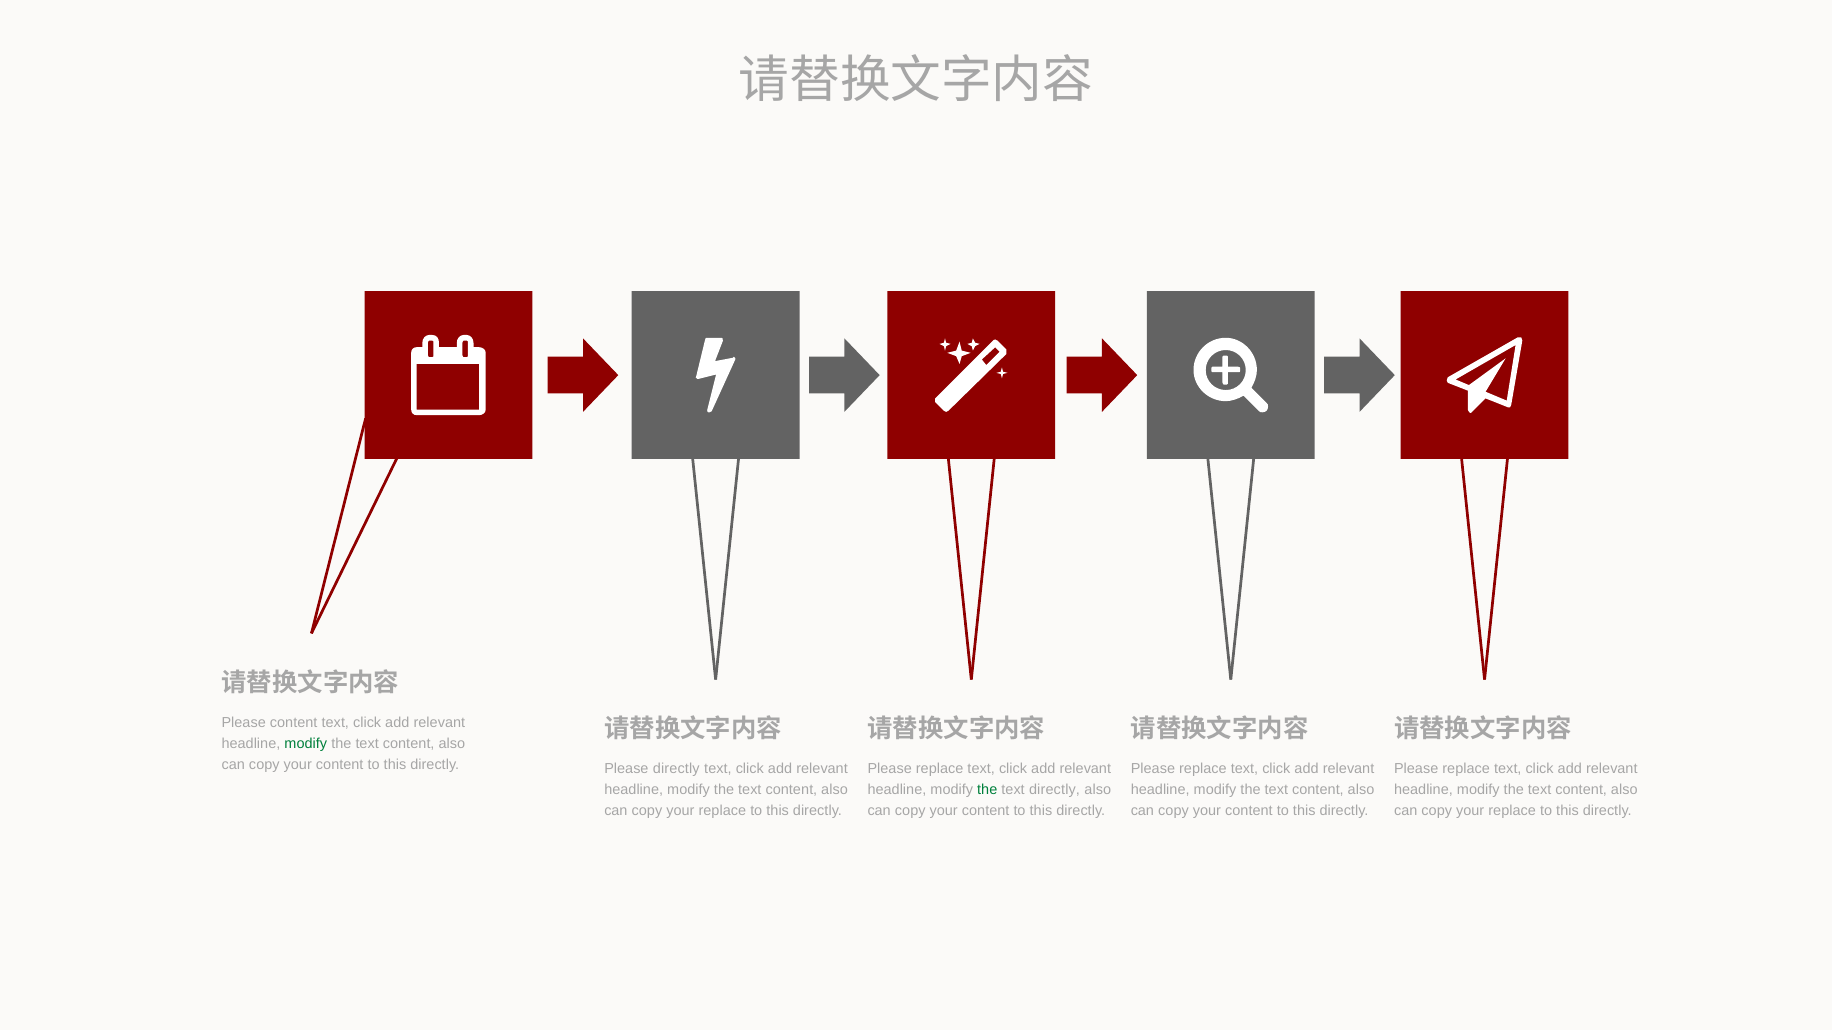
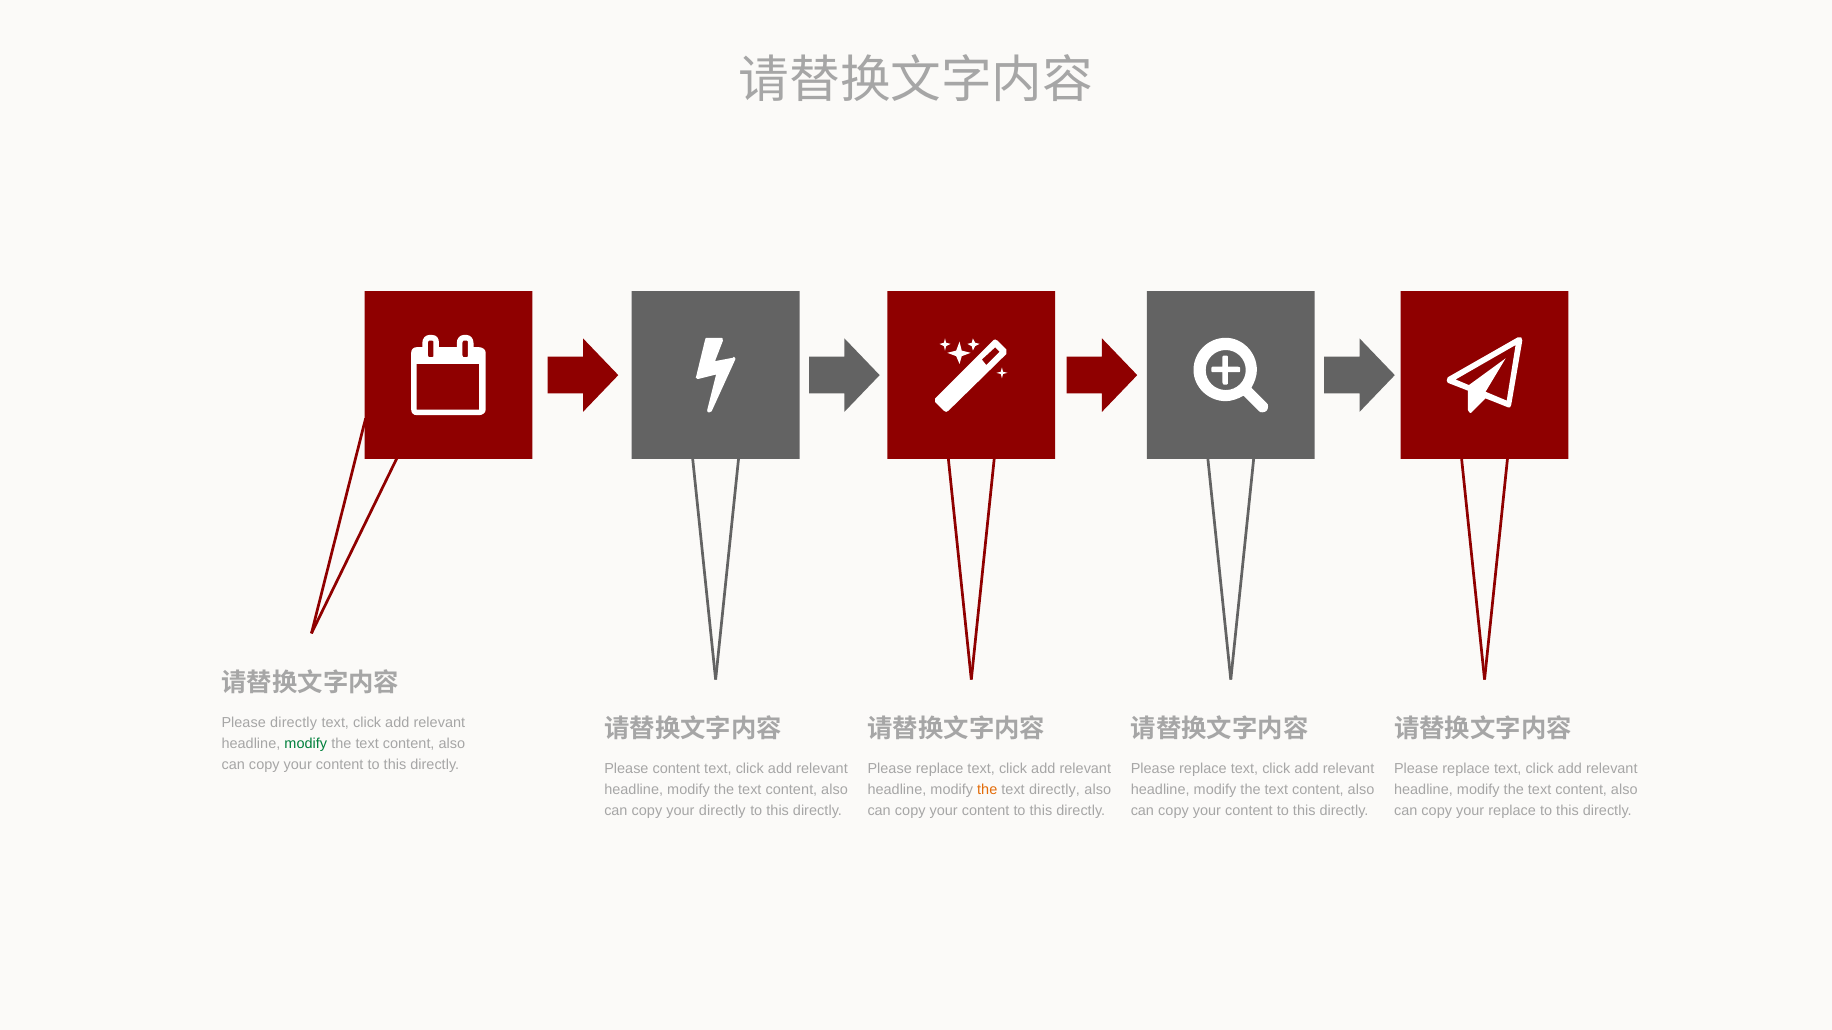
Please content: content -> directly (294, 723)
Please directly: directly -> content (676, 769)
the colour: green -> orange (987, 790)
replace: replace -> directly (722, 811)
